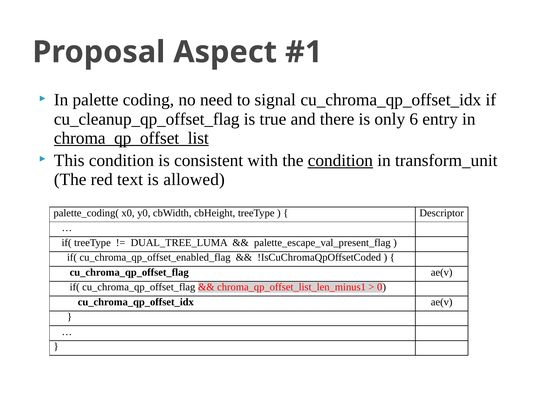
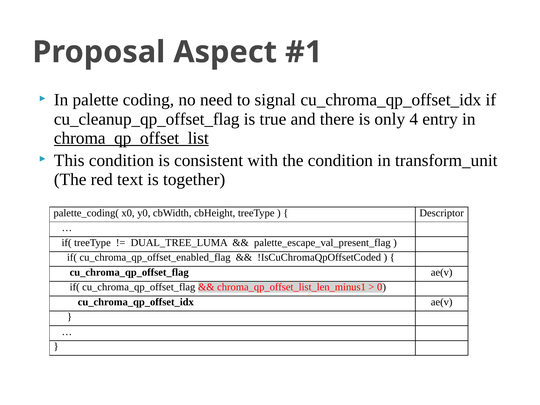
6: 6 -> 4 (414, 119)
condition underline: present -> none (340, 160)
allowed: allowed -> together (194, 180)
